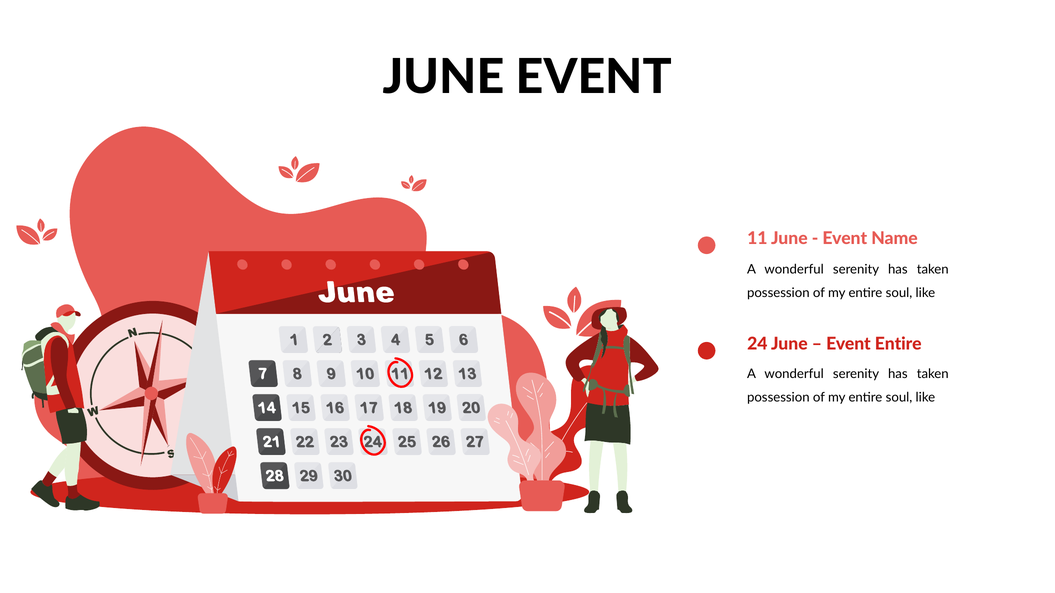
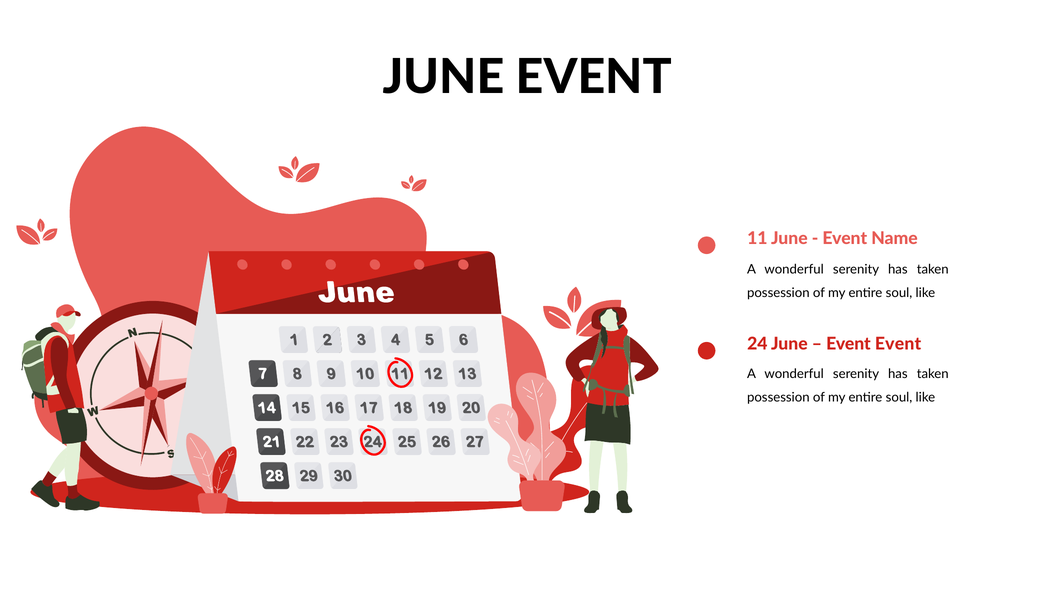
Event Entire: Entire -> Event (898, 344)
